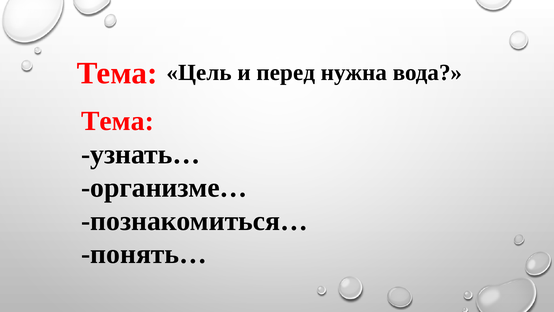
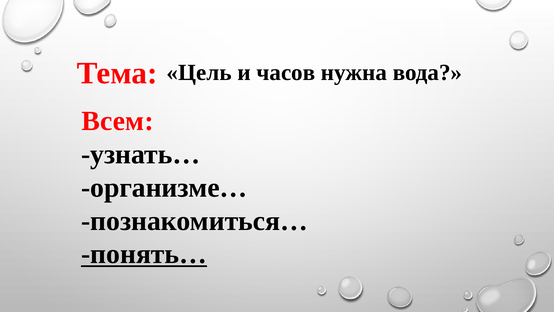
перед: перед -> часов (286, 73)
Тема: Тема -> Всем (117, 121)
понять… underline: none -> present (144, 254)
